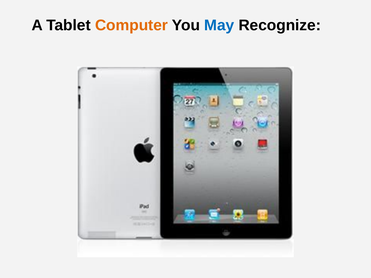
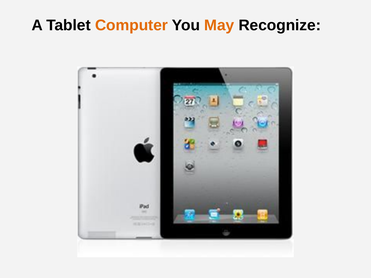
May colour: blue -> orange (219, 25)
